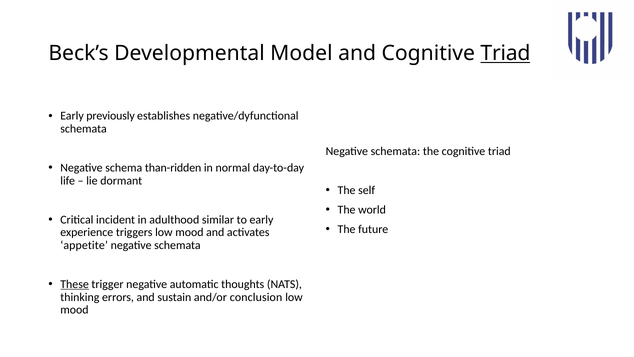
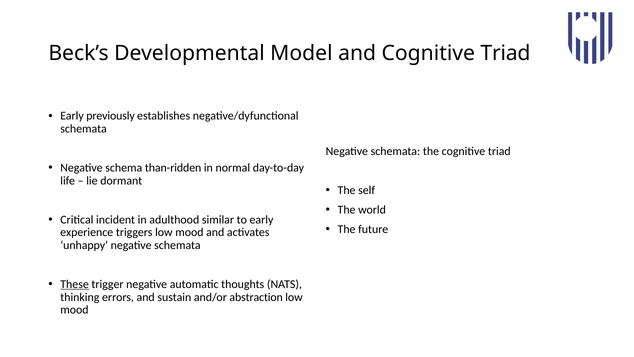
Triad underline: present -> none (505, 53)
appetite: appetite -> unhappy (84, 245)
conclusion: conclusion -> abstraction (256, 297)
